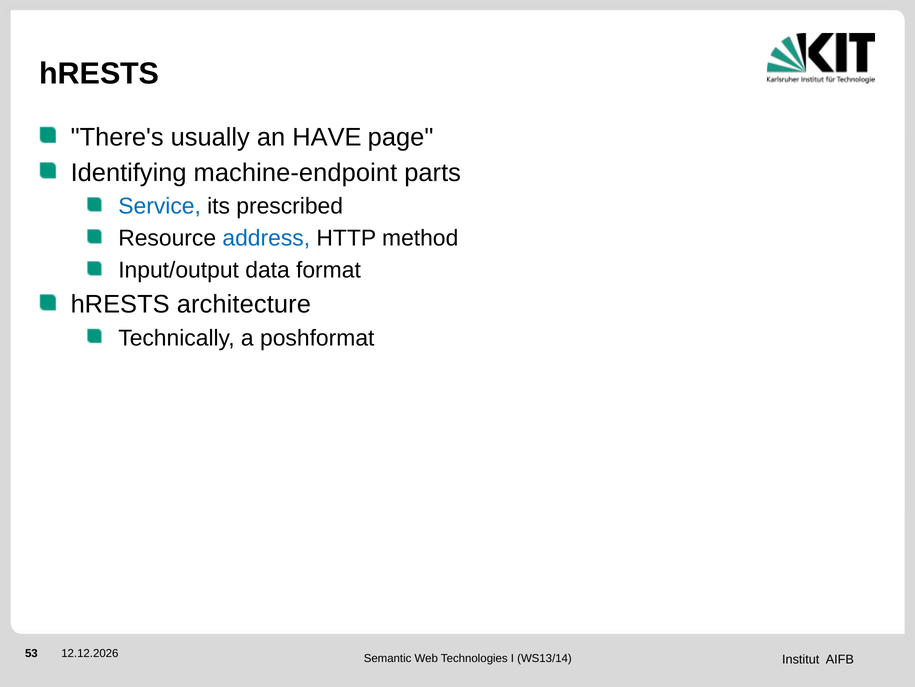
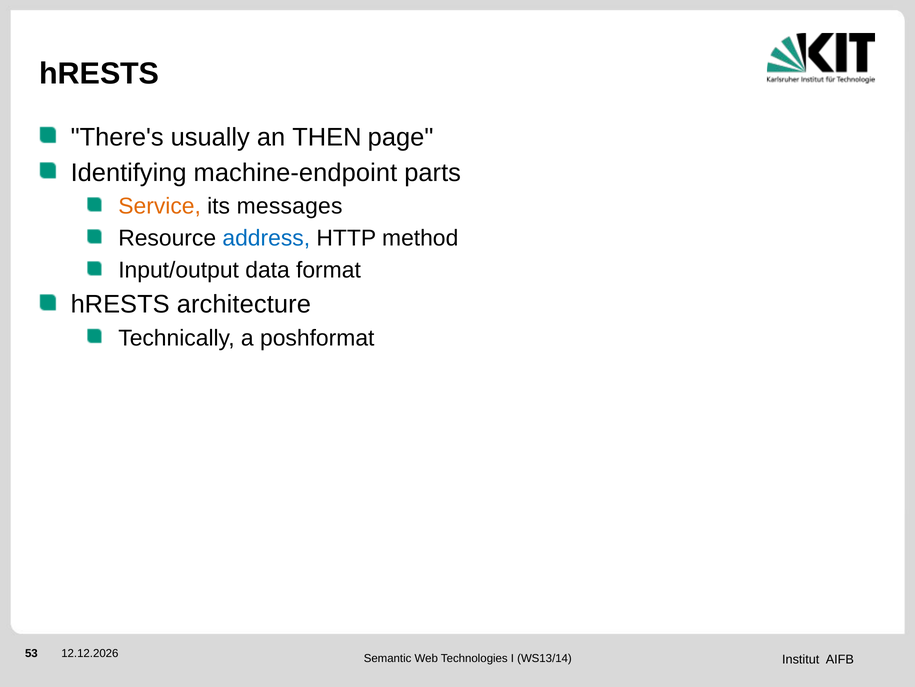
HAVE: HAVE -> THEN (327, 137)
Service colour: blue -> orange (160, 206)
prescribed: prescribed -> messages (290, 206)
